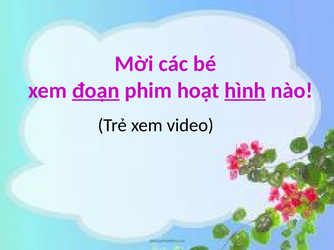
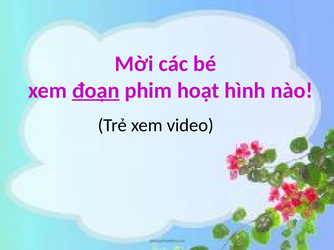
hình underline: present -> none (245, 91)
